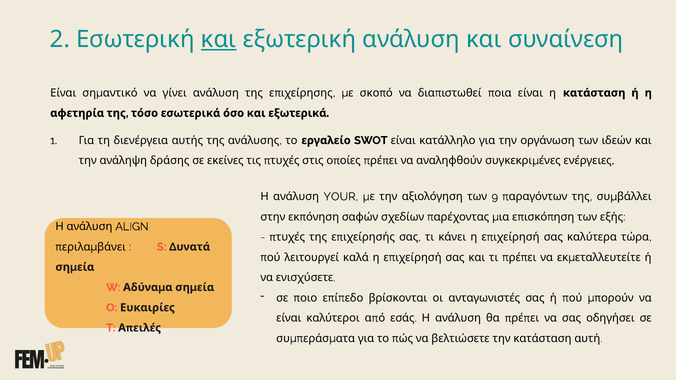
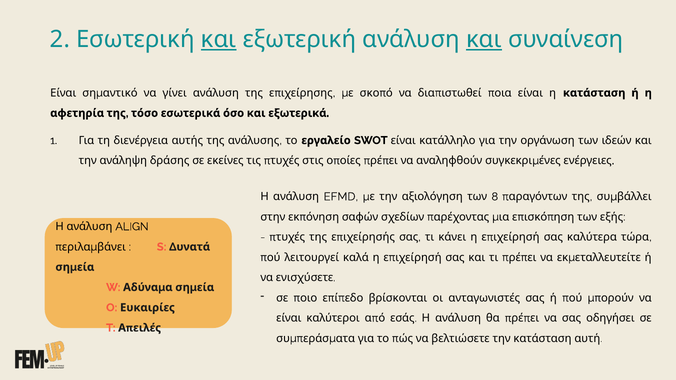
και underline: none -> present (484, 40)
YOUR: YOUR -> EFMD (341, 197)
9: 9 -> 8 (495, 197)
